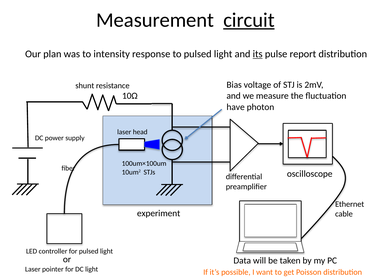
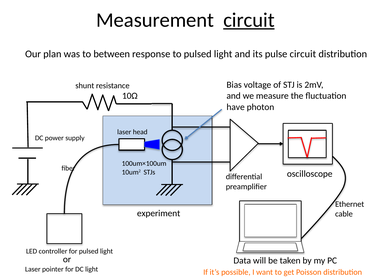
intensity: intensity -> between (112, 54)
its underline: present -> none (258, 54)
pulse report: report -> circuit (303, 54)
